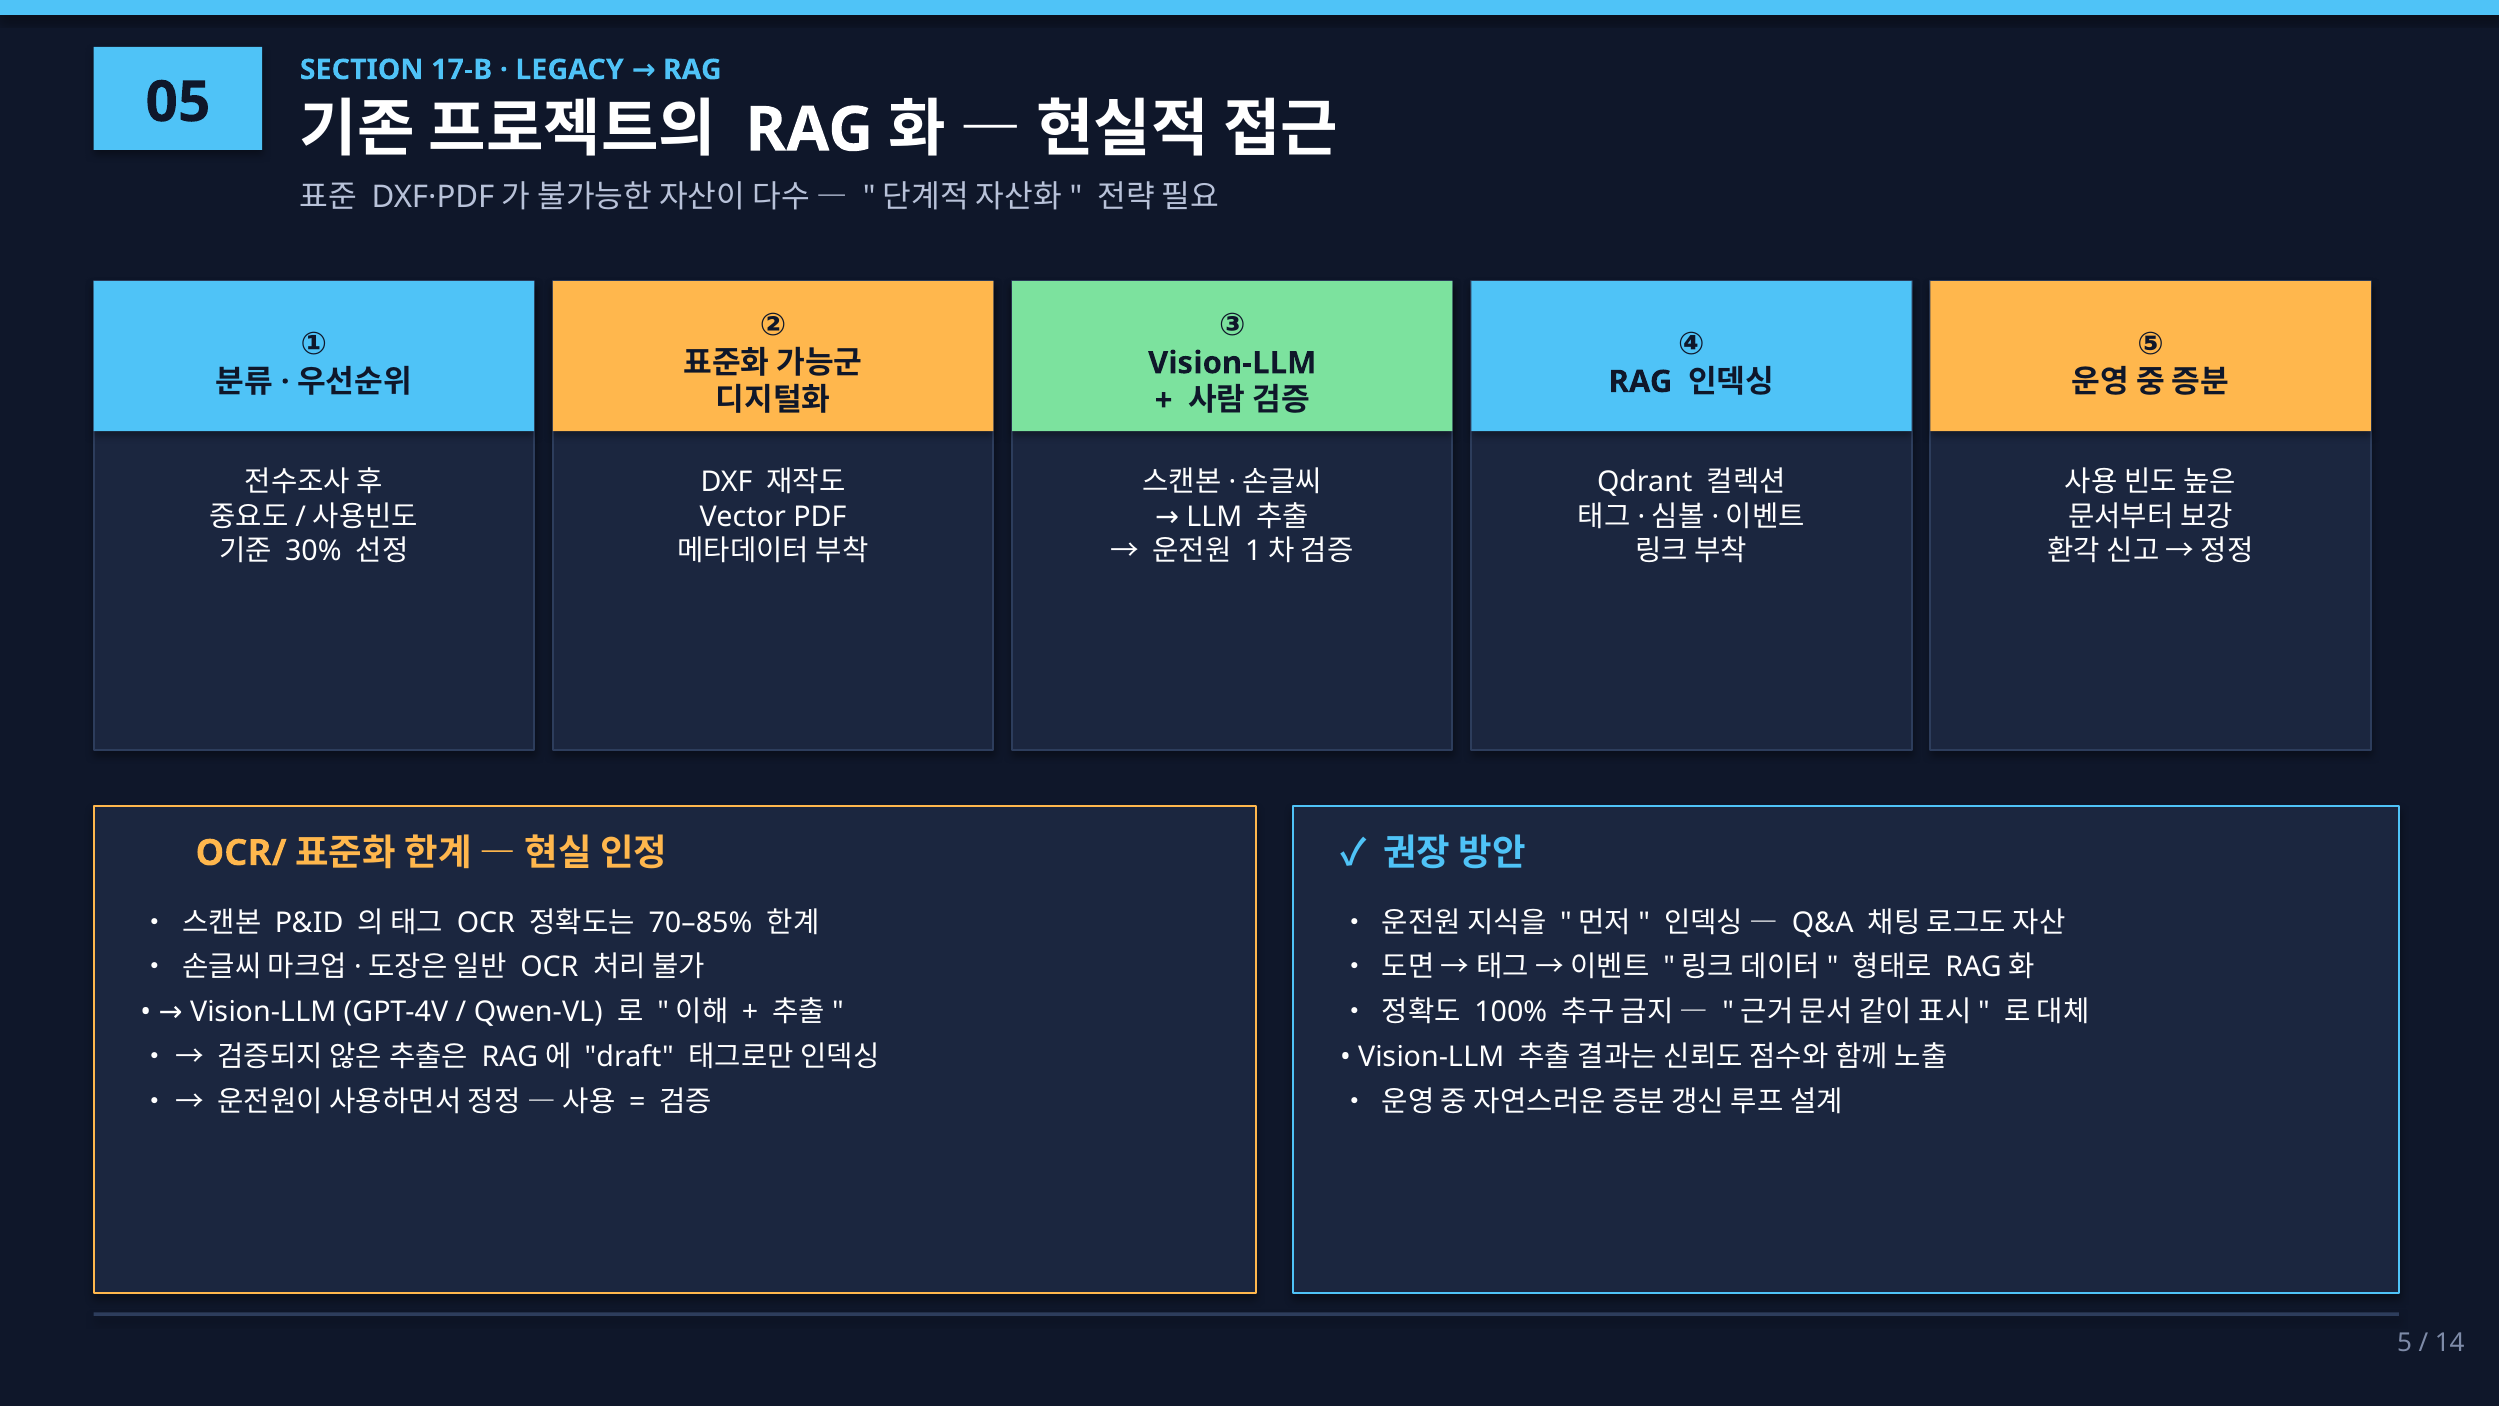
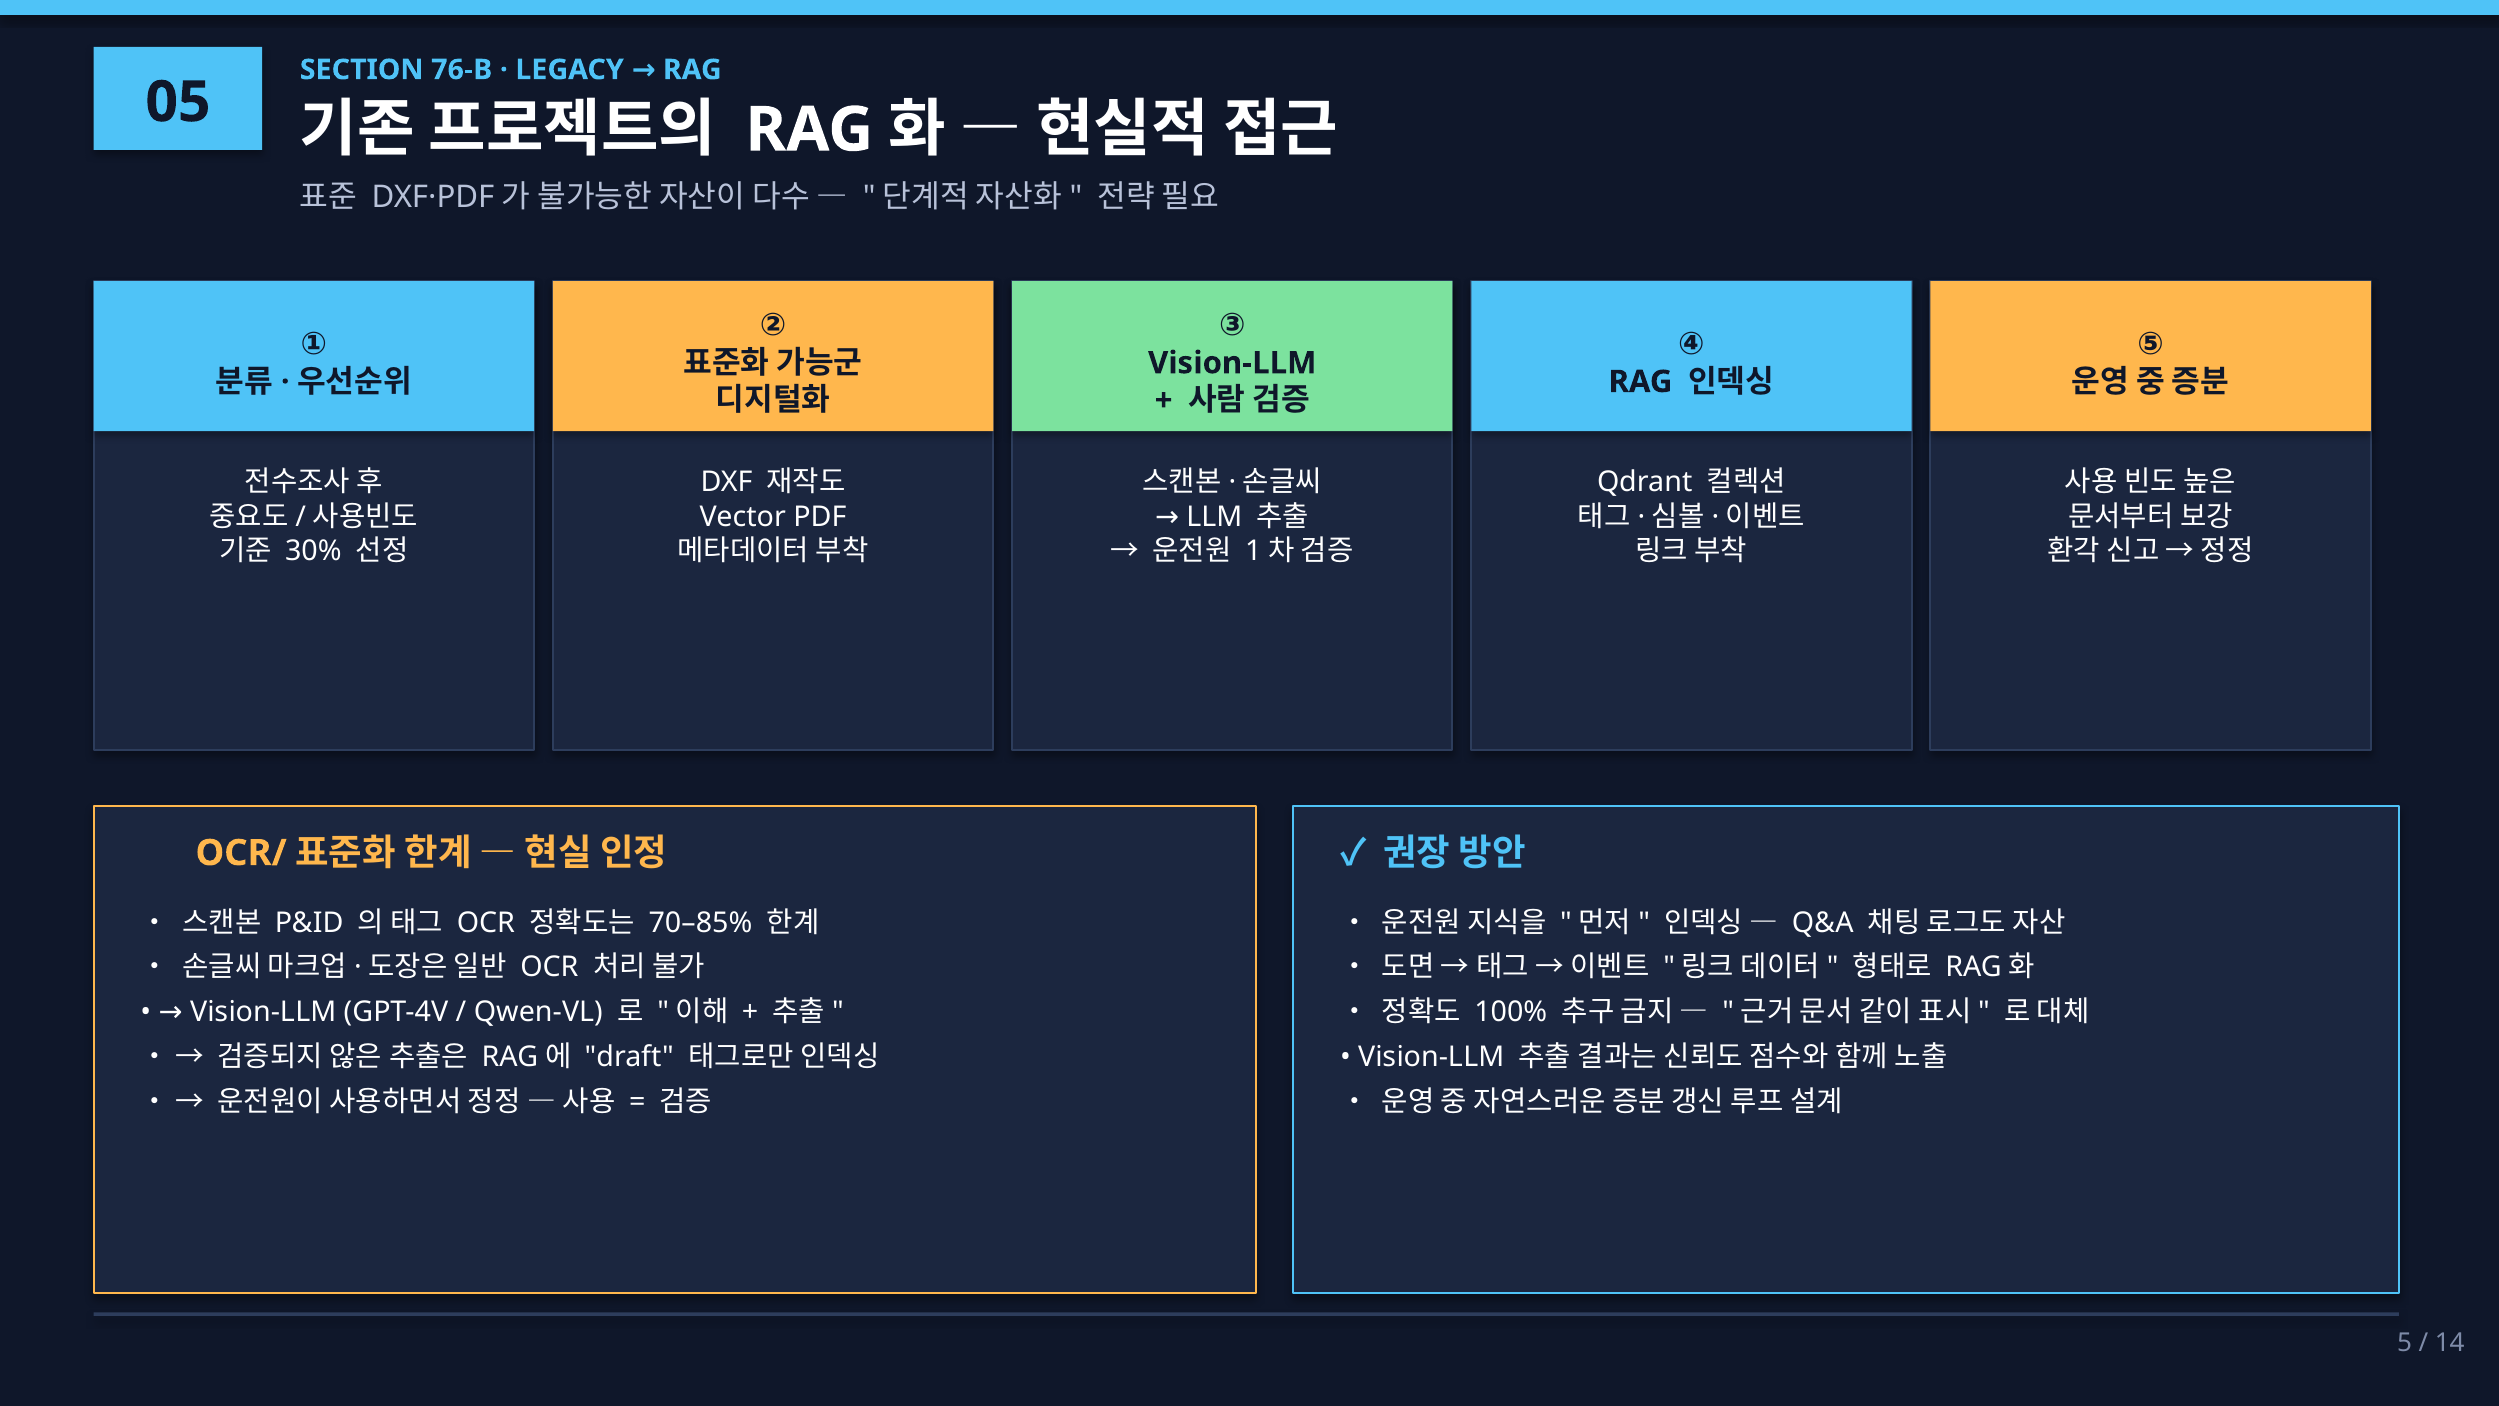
17-B: 17-B -> 76-B (462, 70)
